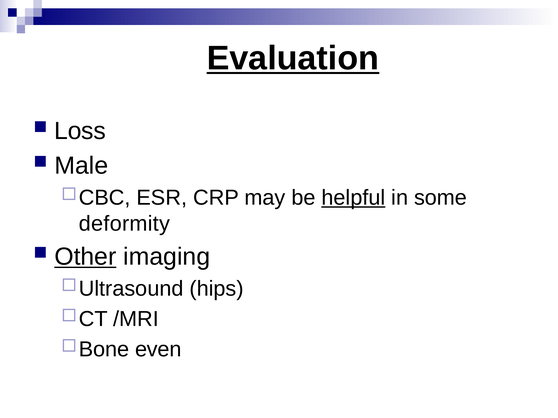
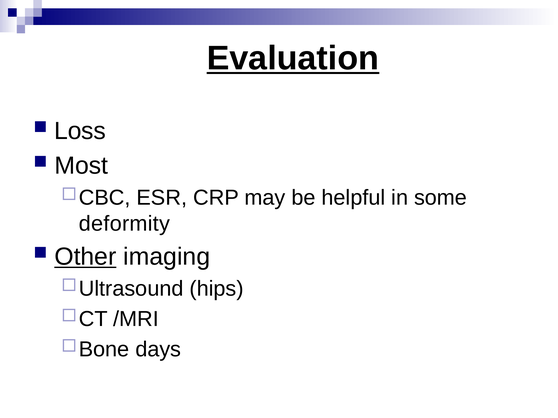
Male: Male -> Most (81, 166)
helpful underline: present -> none (353, 198)
even: even -> days (158, 350)
